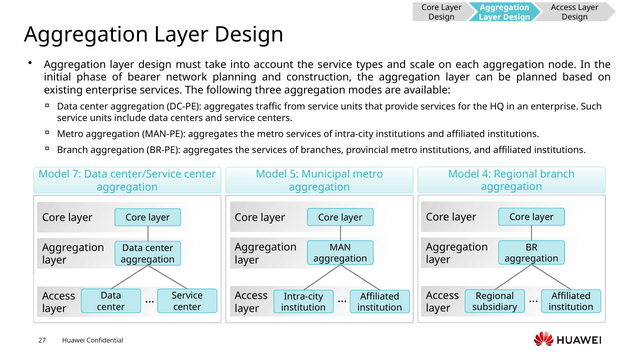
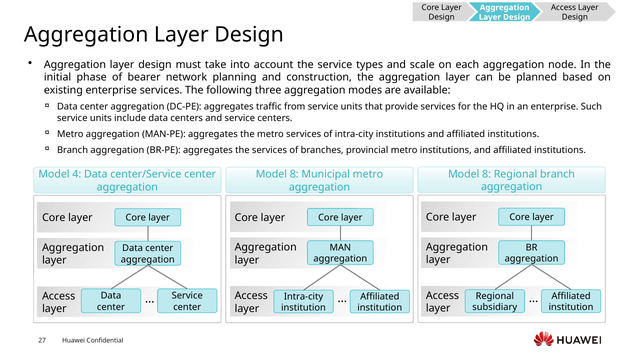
4: 4 -> 8 (487, 174)
7: 7 -> 4 (77, 174)
5: 5 -> 8 (294, 174)
